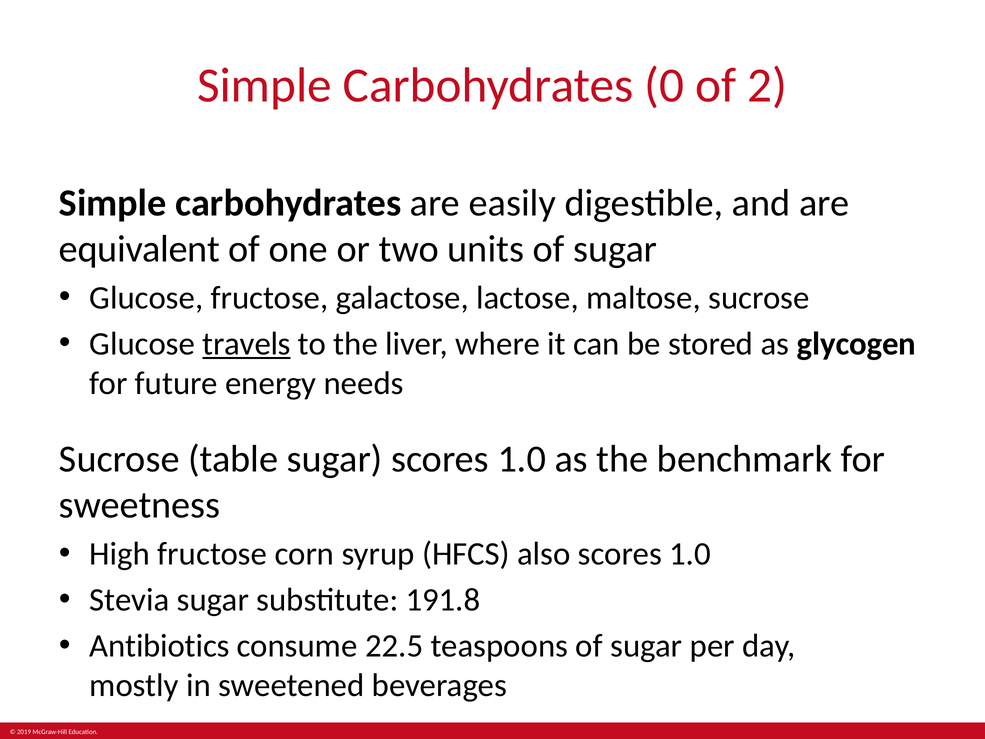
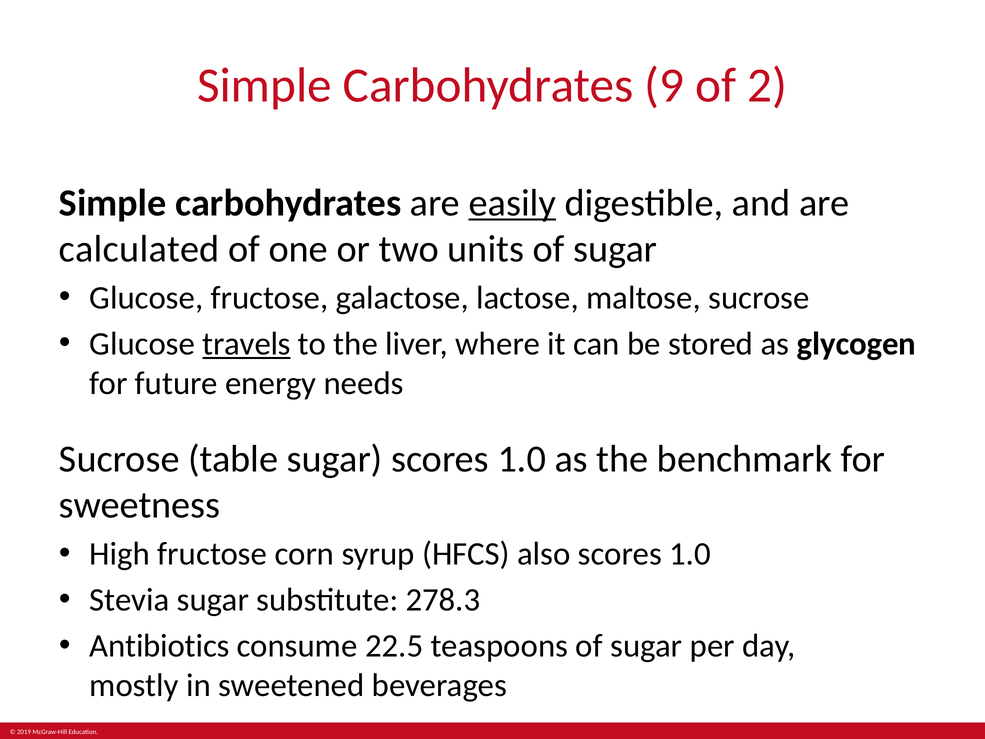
0: 0 -> 9 (664, 86)
easily underline: none -> present (512, 203)
equivalent: equivalent -> calculated (139, 249)
191.8: 191.8 -> 278.3 (443, 600)
